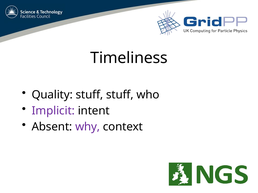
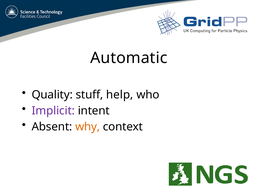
Timeliness: Timeliness -> Automatic (129, 58)
stuff stuff: stuff -> help (120, 95)
why colour: purple -> orange (88, 127)
